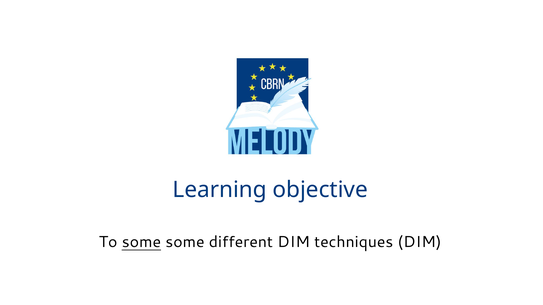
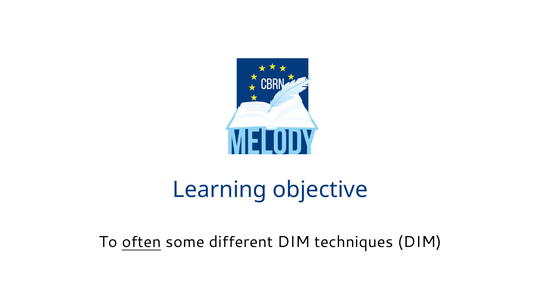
To some: some -> often (141, 242)
